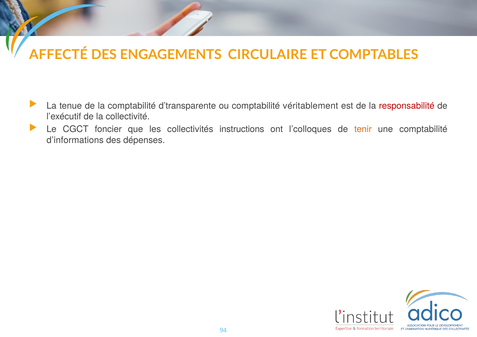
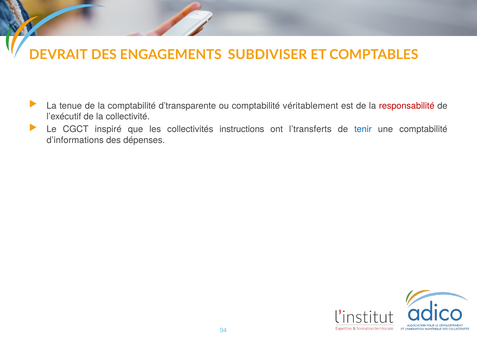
AFFECTÉ: AFFECTÉ -> DEVRAIT (58, 55)
CIRCULAIRE: CIRCULAIRE -> SUBDIVISER (268, 55)
foncier: foncier -> inspiré (108, 129)
l’colloques: l’colloques -> l’transferts (310, 129)
tenir colour: orange -> blue (363, 129)
